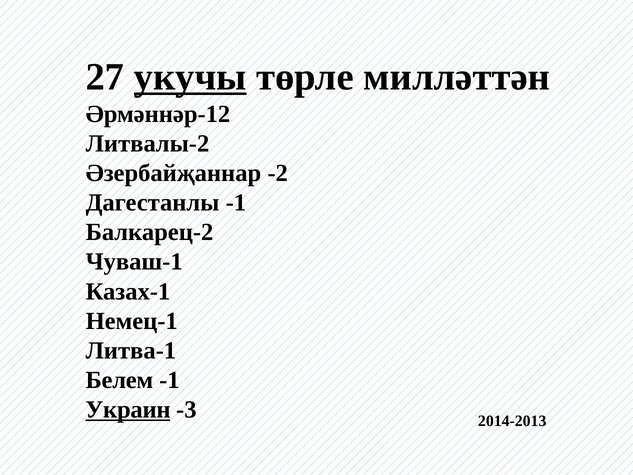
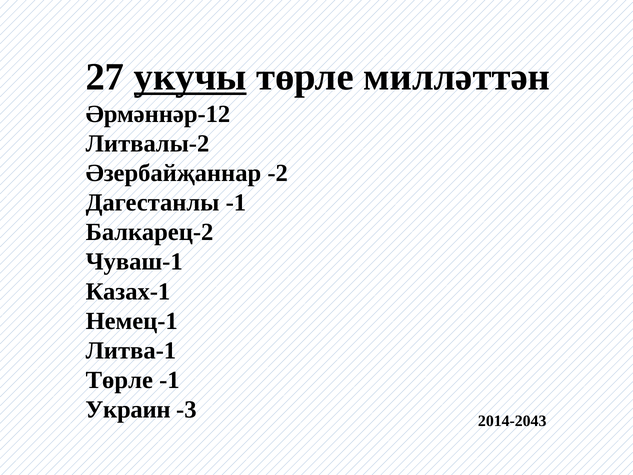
Белем: Белем -> Төрле (119, 380)
Украин underline: present -> none (128, 410)
2014-2013: 2014-2013 -> 2014-2043 (512, 421)
